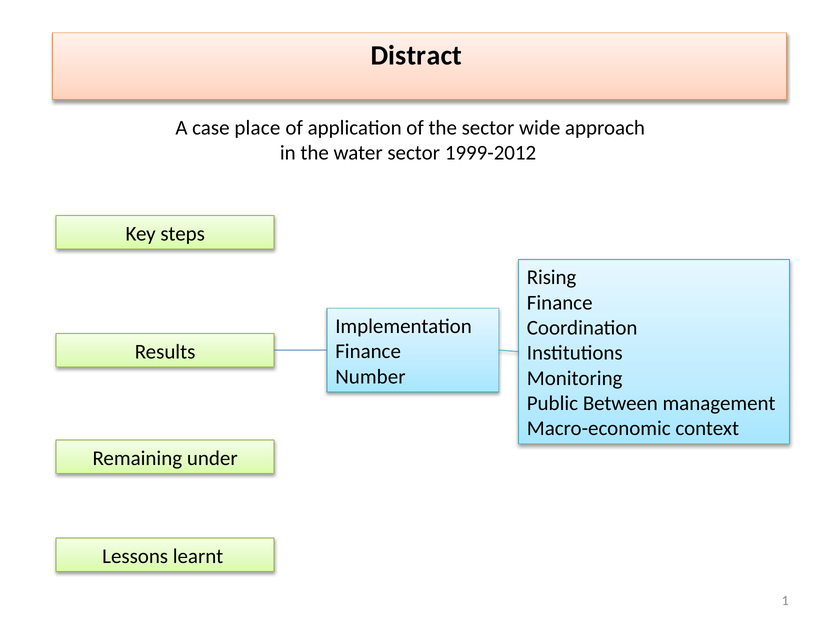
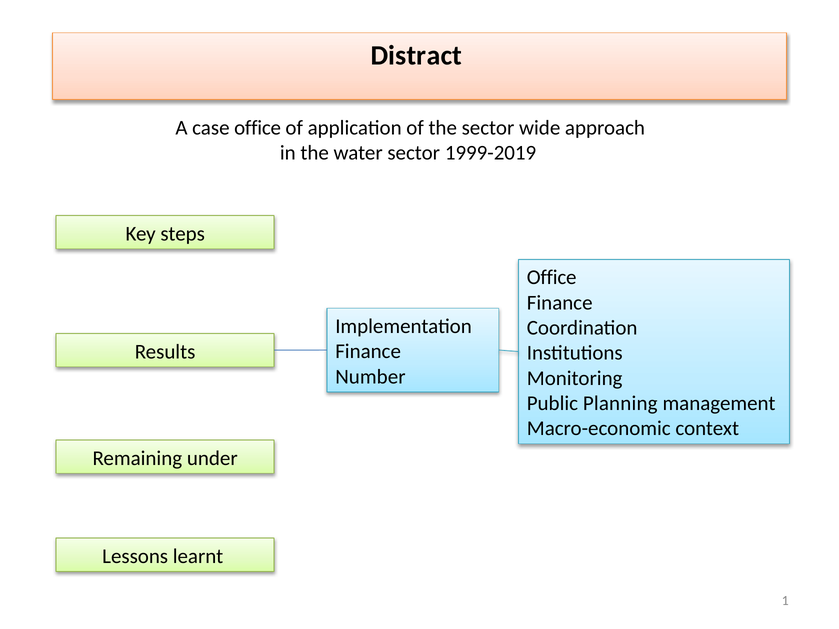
case place: place -> office (258, 128)
1999-2012: 1999-2012 -> 1999-2019 (491, 153)
Rising: Rising -> Office (552, 278)
Between: Between -> Planning (620, 404)
